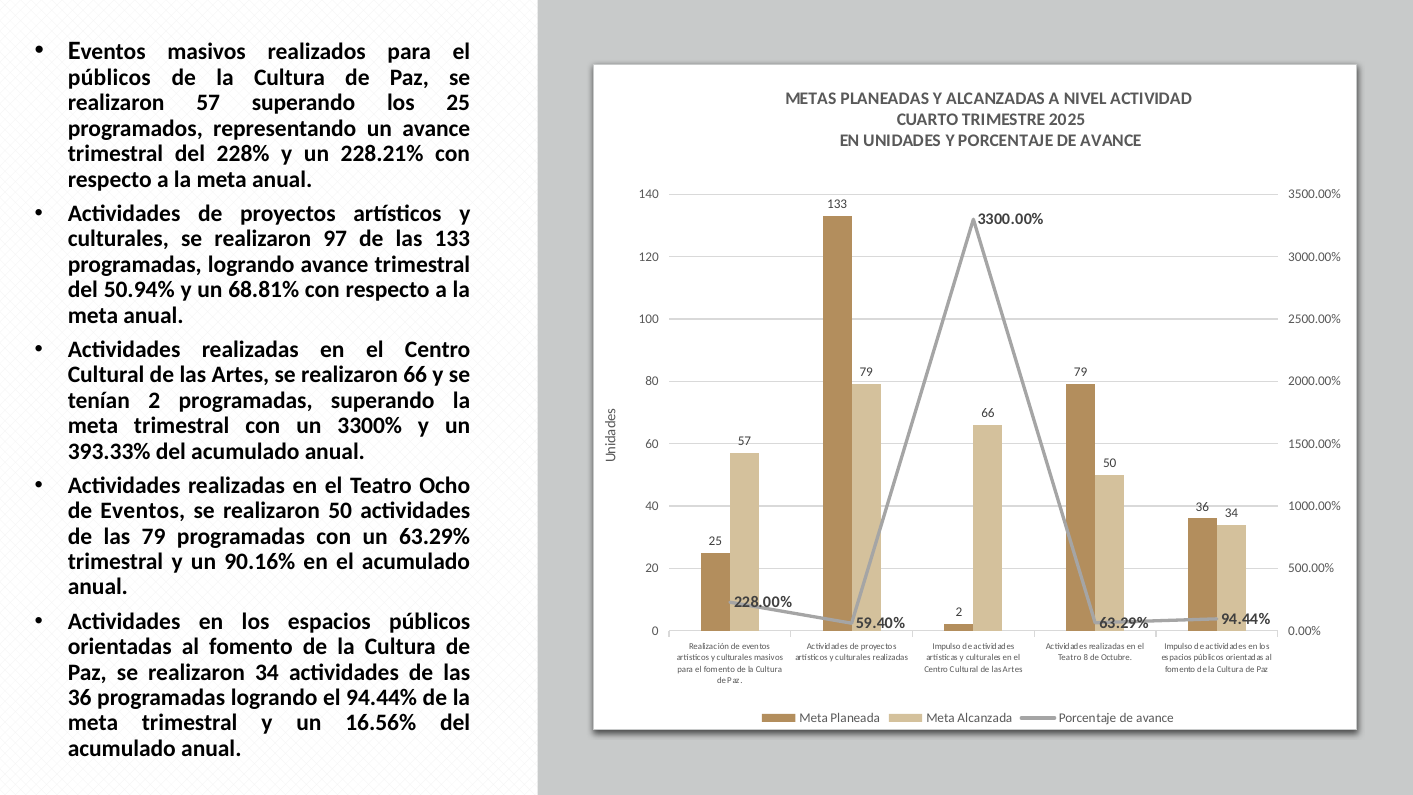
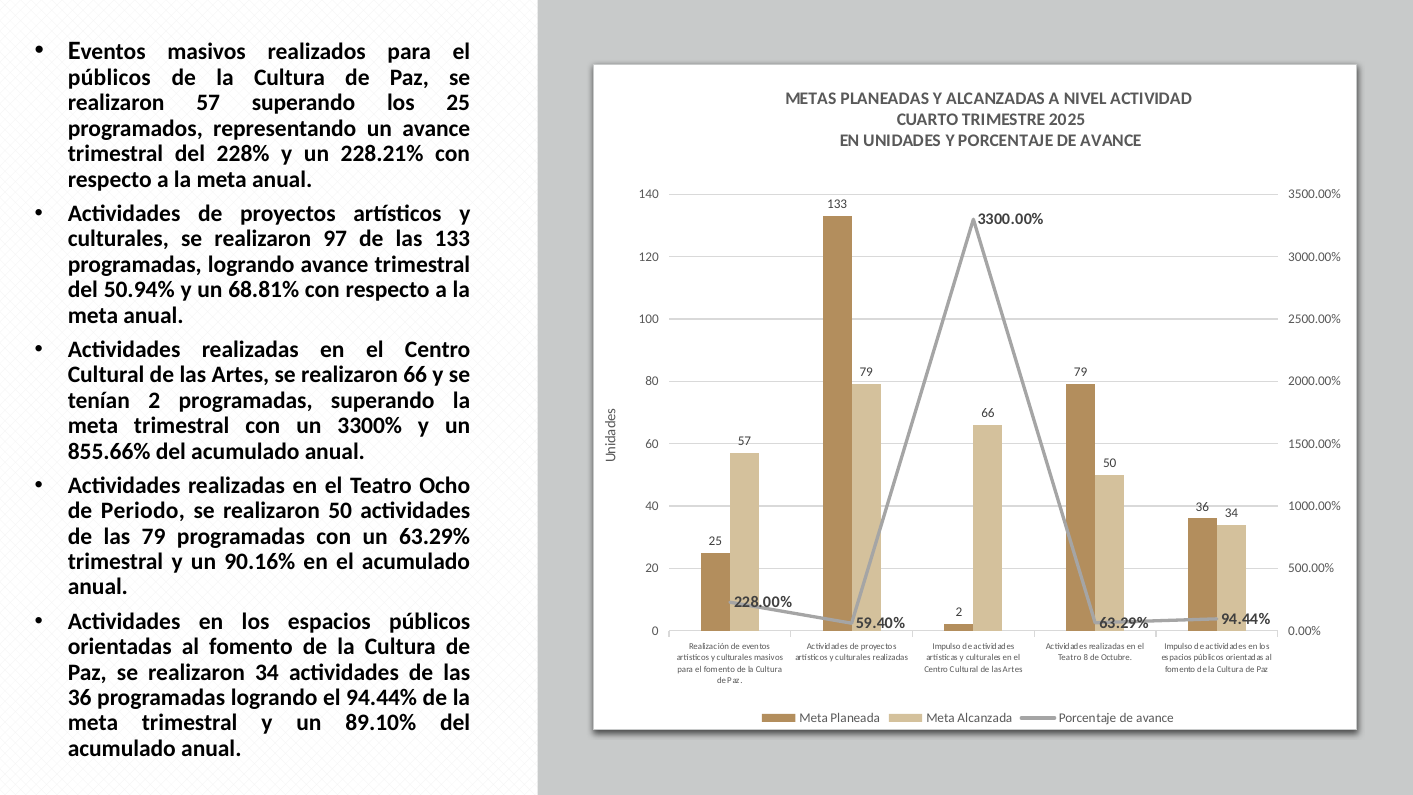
393.33%: 393.33% -> 855.66% (109, 451)
Eventos: Eventos -> Periodo (143, 511)
16.56%: 16.56% -> 89.10% (381, 723)
